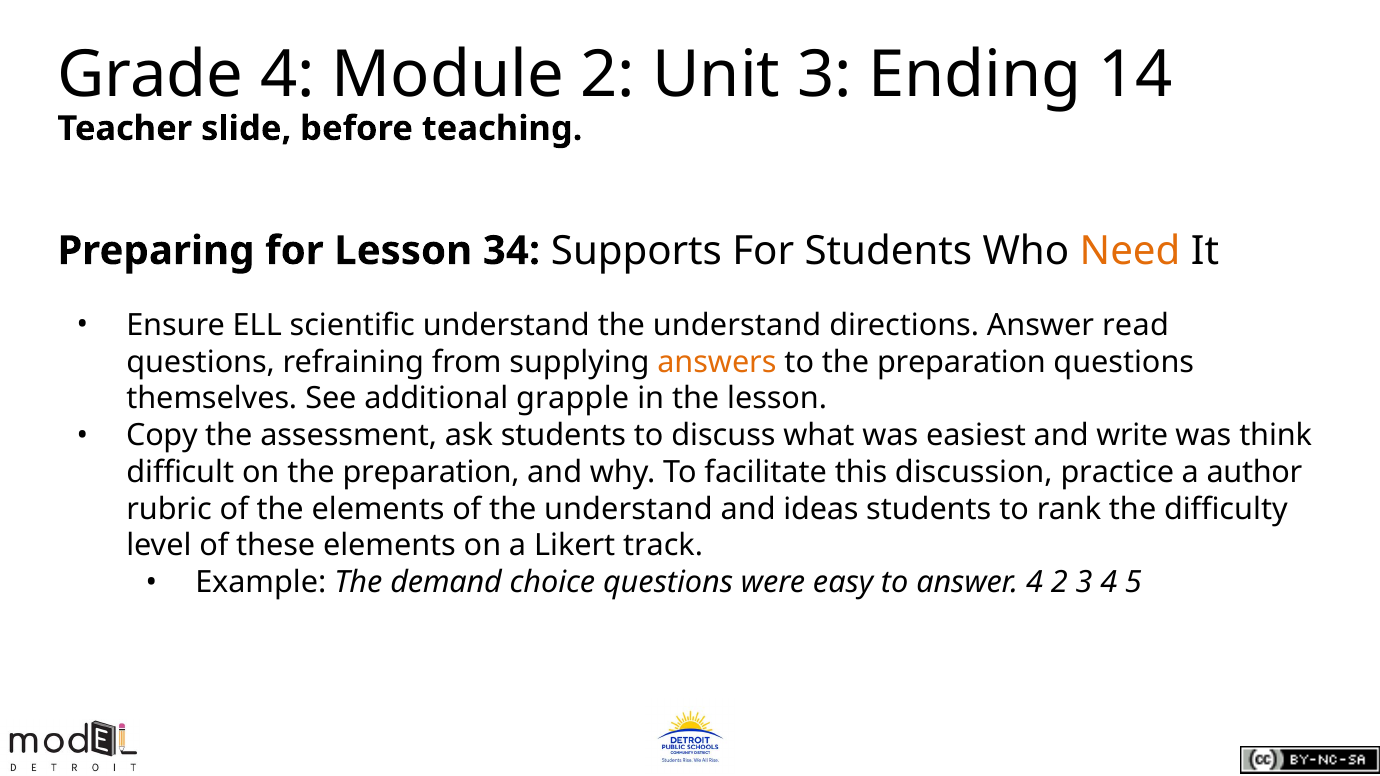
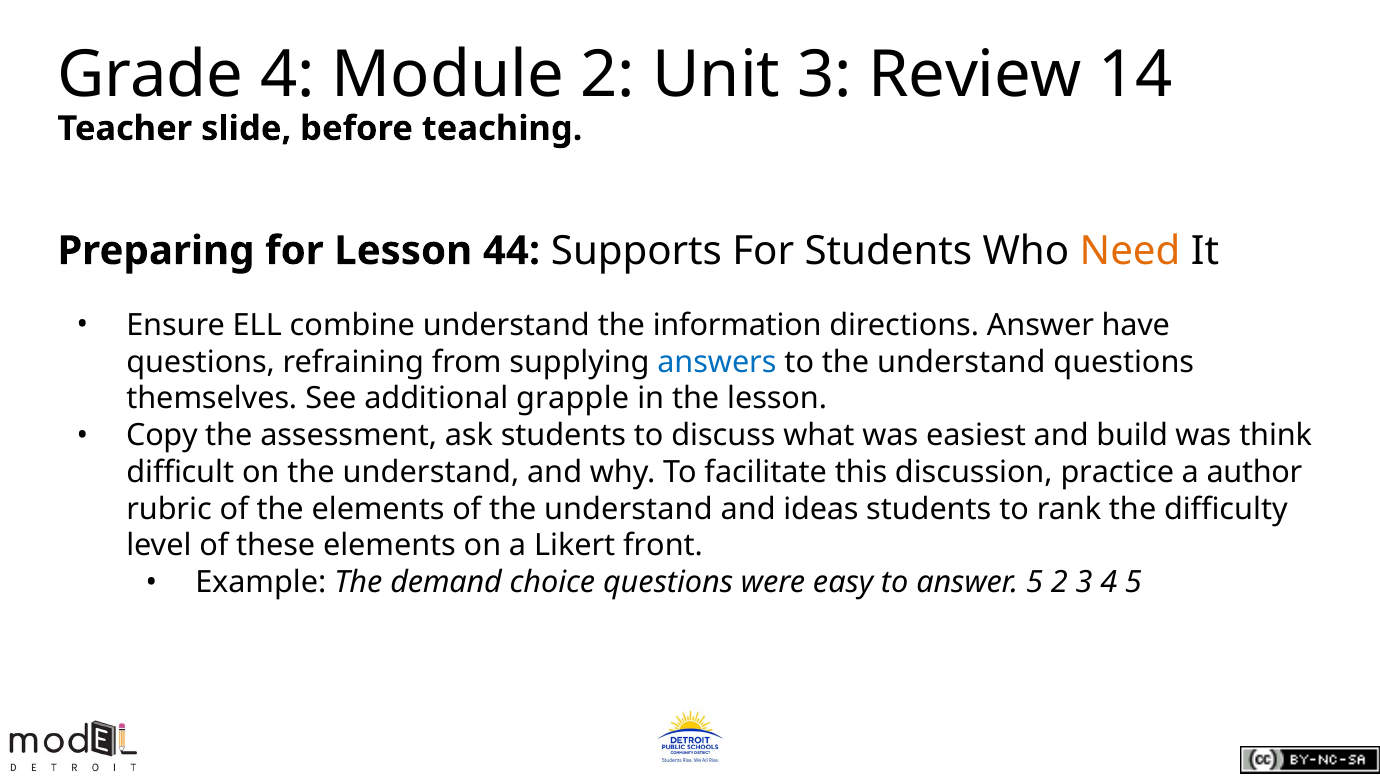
Ending: Ending -> Review (975, 75)
34: 34 -> 44 (512, 251)
scientific: scientific -> combine (352, 325)
understand the understand: understand -> information (737, 325)
read: read -> have (1136, 325)
answers colour: orange -> blue (717, 362)
to the preparation: preparation -> understand (961, 362)
write: write -> build (1132, 436)
on the preparation: preparation -> understand (431, 472)
track: track -> front (663, 546)
answer 4: 4 -> 5 (1035, 583)
